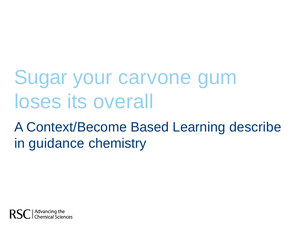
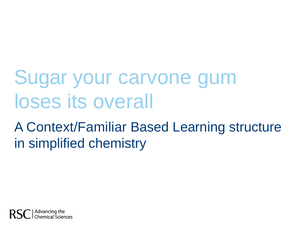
Context/Become: Context/Become -> Context/Familiar (77, 127)
describe: describe -> structure (255, 127)
guidance: guidance -> simplified (57, 143)
